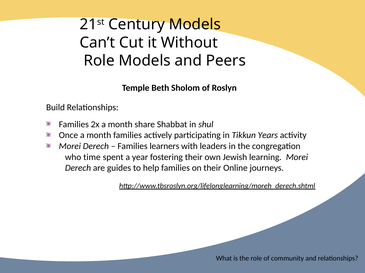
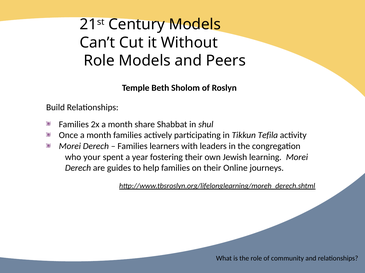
Years: Years -> Tefila (268, 136)
time: time -> your (92, 157)
